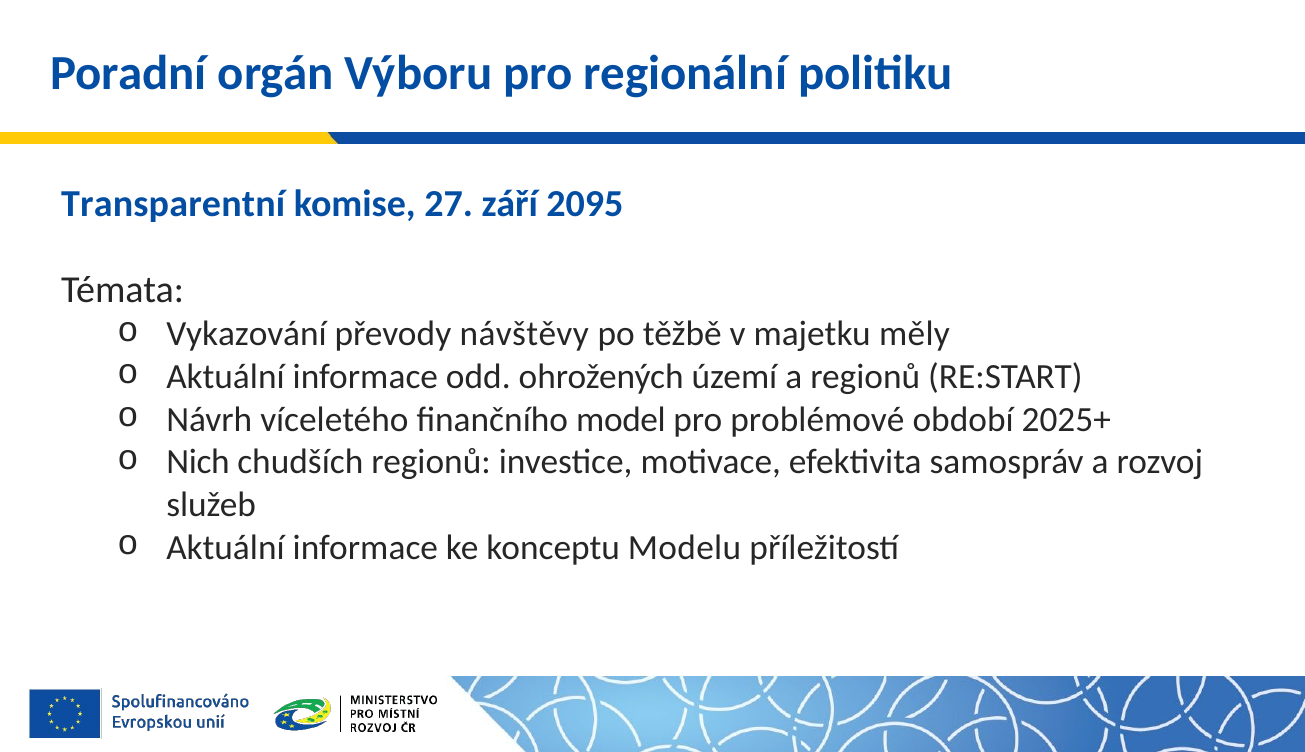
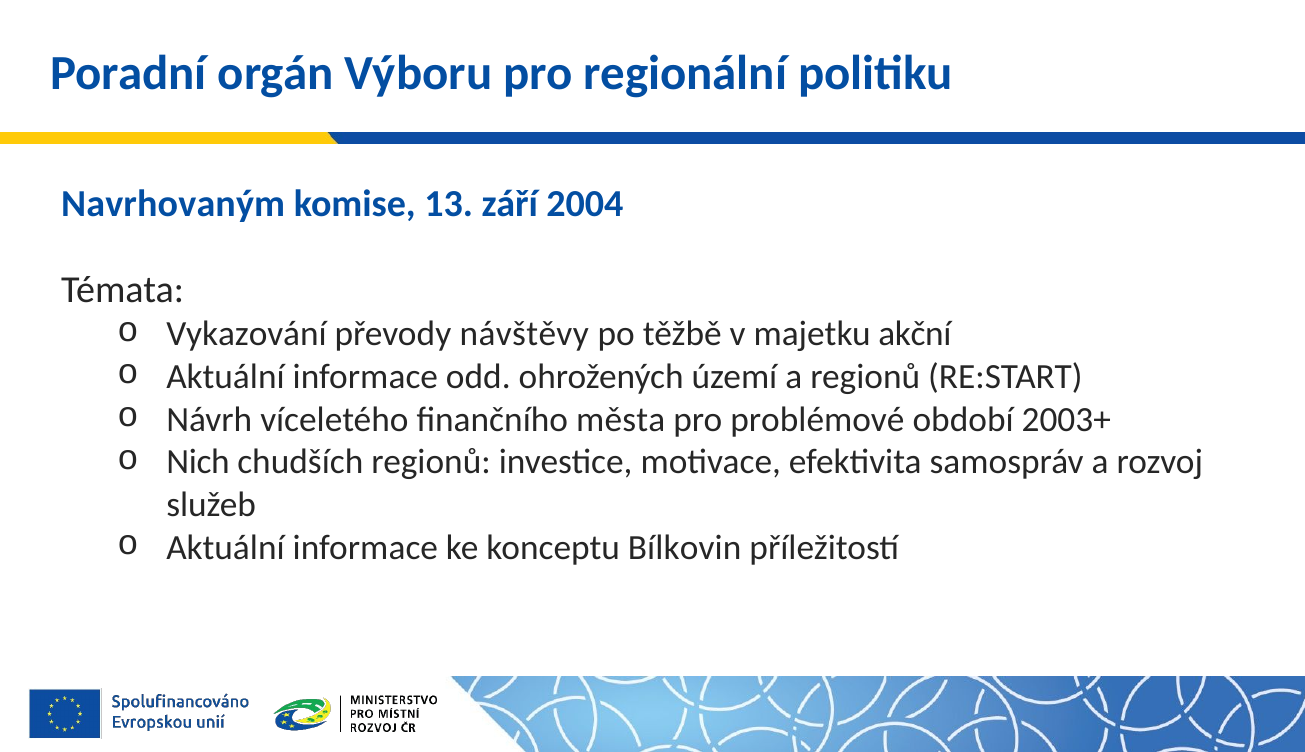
Transparentní: Transparentní -> Navrhovaným (173, 204)
27: 27 -> 13 (449, 204)
2095: 2095 -> 2004 (585, 204)
měly: měly -> akční (915, 334)
model: model -> města (621, 419)
2025+: 2025+ -> 2003+ (1066, 419)
Modelu: Modelu -> Bílkovin (685, 547)
